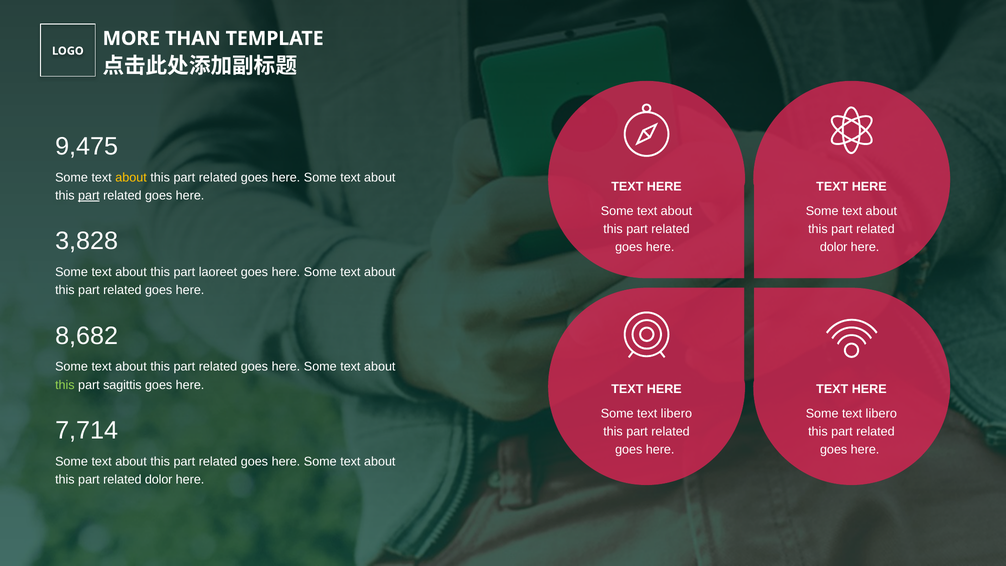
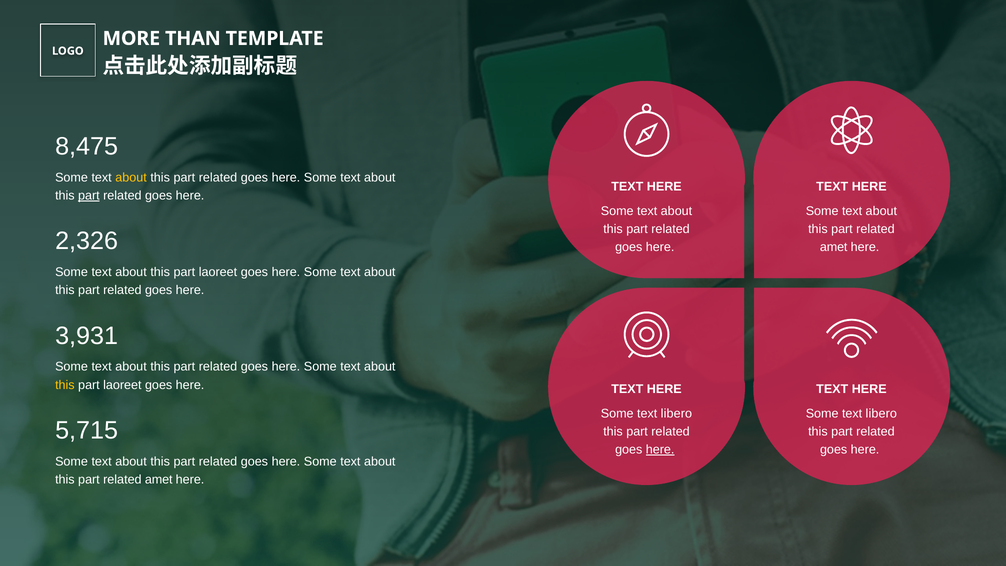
9,475: 9,475 -> 8,475 (87, 146)
3,828: 3,828 -> 2,326 (87, 241)
dolor: dolor -> amet (834, 247)
8,682: 8,682 -> 3,931 (87, 336)
this colour: light green -> yellow (65, 385)
sagittis: sagittis -> laoreet (122, 385)
7,714: 7,714 -> 5,715 (87, 430)
here underline: none -> present (660, 449)
dolor: dolor -> amet (159, 479)
